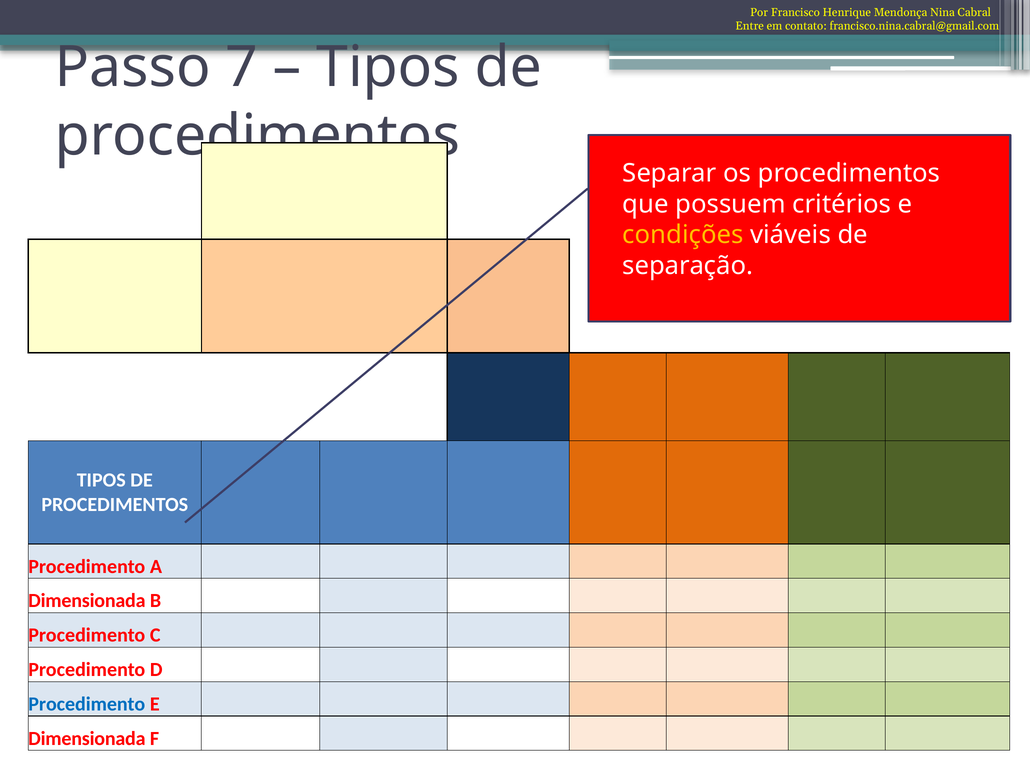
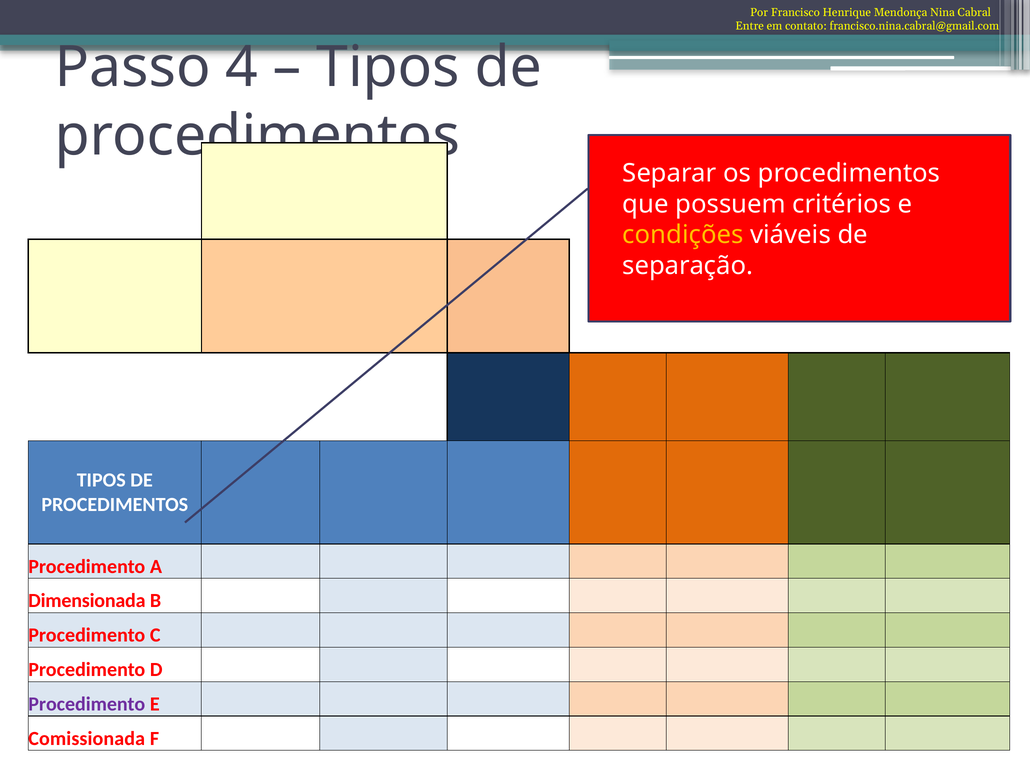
7: 7 -> 4 (242, 67)
Procedimento colour: blue -> purple (87, 705)
Dimensionada: Dimensionada -> Comissionada (87, 739)
